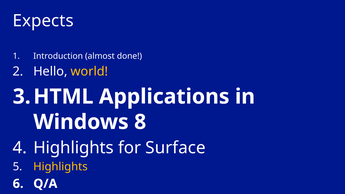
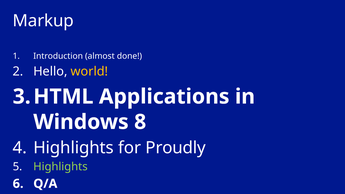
Expects: Expects -> Markup (43, 21)
Surface: Surface -> Proudly (176, 148)
Highlights colour: yellow -> light green (60, 167)
